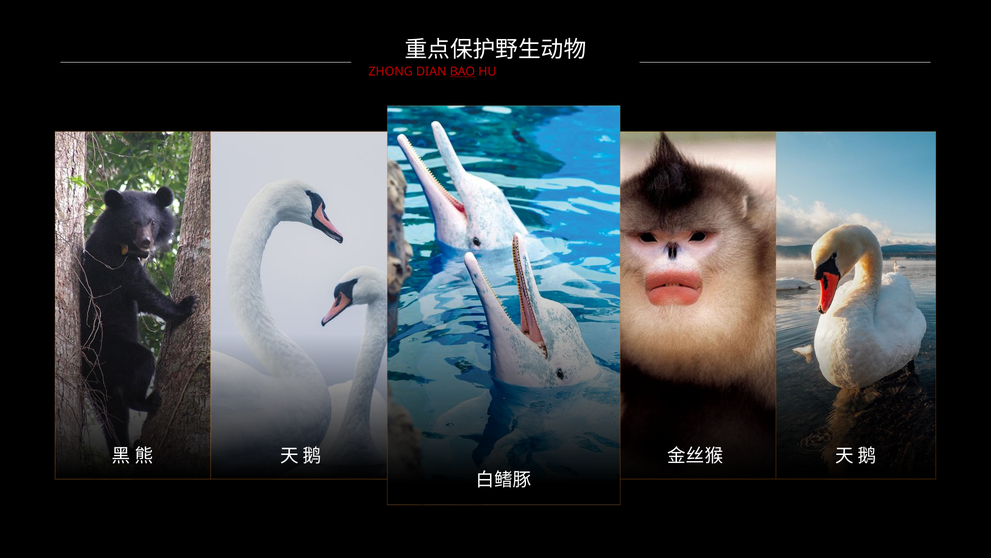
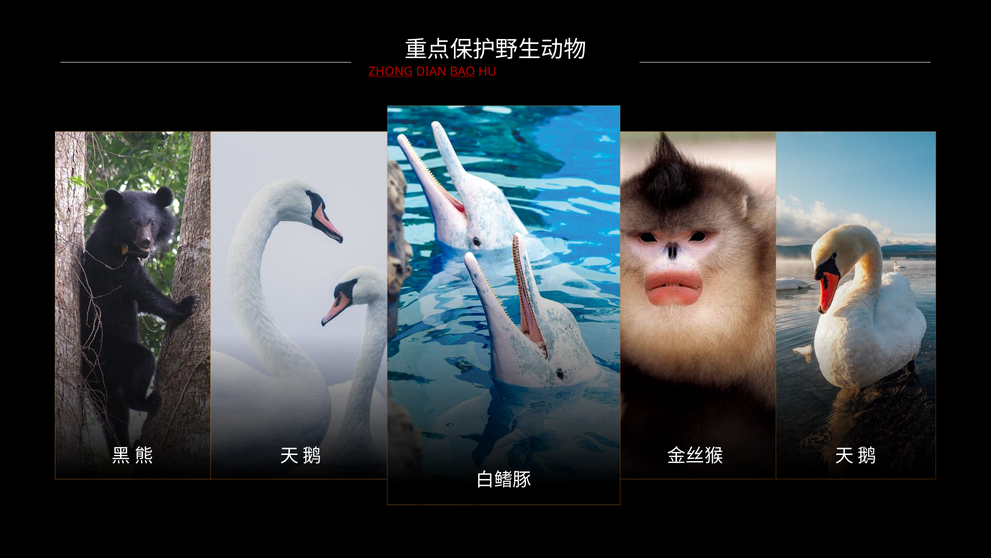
ZHONG underline: none -> present (391, 71)
